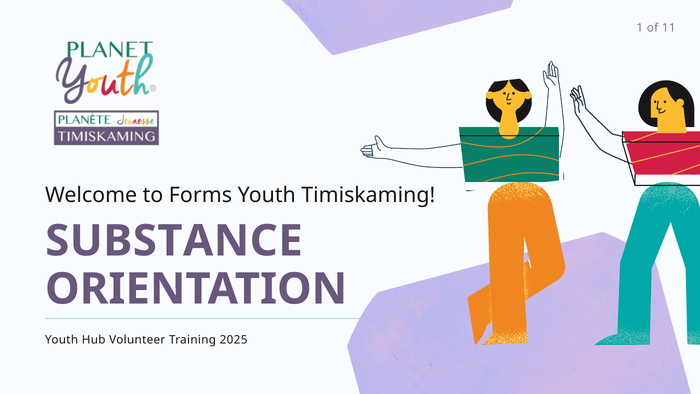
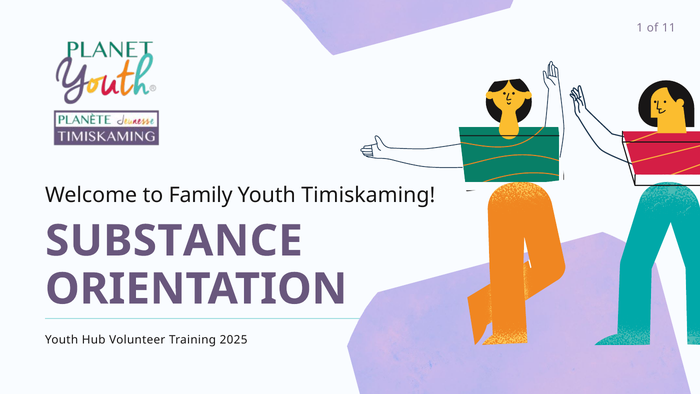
Forms: Forms -> Family (201, 195)
